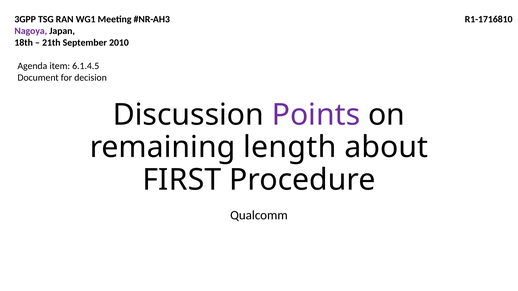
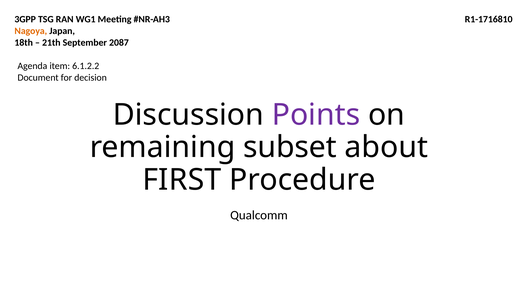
Nagoya colour: purple -> orange (31, 31)
2010: 2010 -> 2087 (119, 43)
6.1.4.5: 6.1.4.5 -> 6.1.2.2 (86, 66)
length: length -> subset (290, 148)
